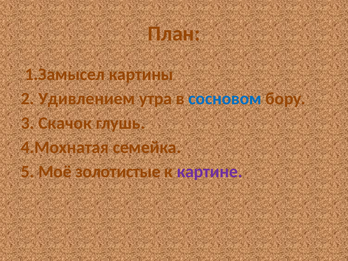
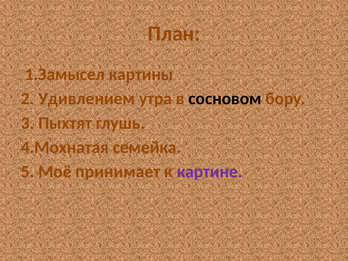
сосновом colour: blue -> black (225, 99)
Скачок: Скачок -> Пыхтят (65, 123)
золотистые: золотистые -> принимает (118, 172)
